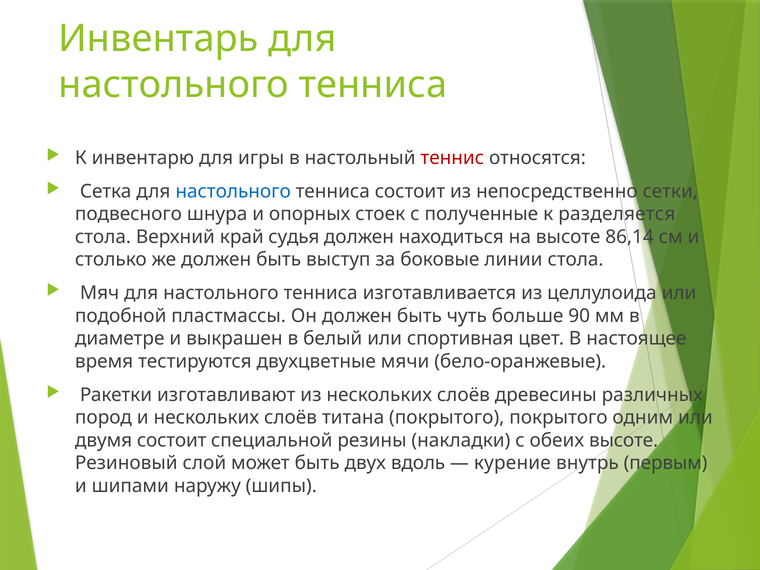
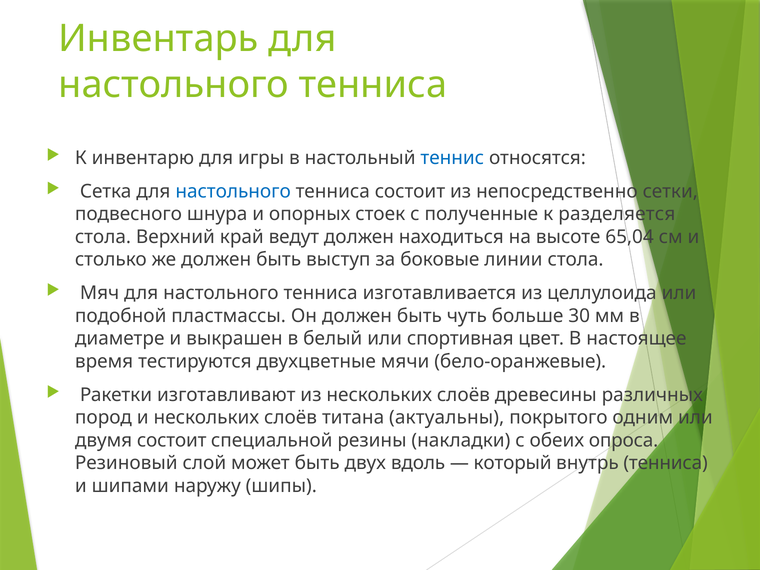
теннис colour: red -> blue (452, 158)
судья: судья -> ведут (294, 237)
86,14: 86,14 -> 65,04 (630, 237)
90: 90 -> 30 (579, 316)
титана покрытого: покрытого -> актуальны (447, 418)
обеих высоте: высоте -> опроса (624, 440)
курение: курение -> который (513, 463)
внутрь первым: первым -> тенниса (666, 463)
